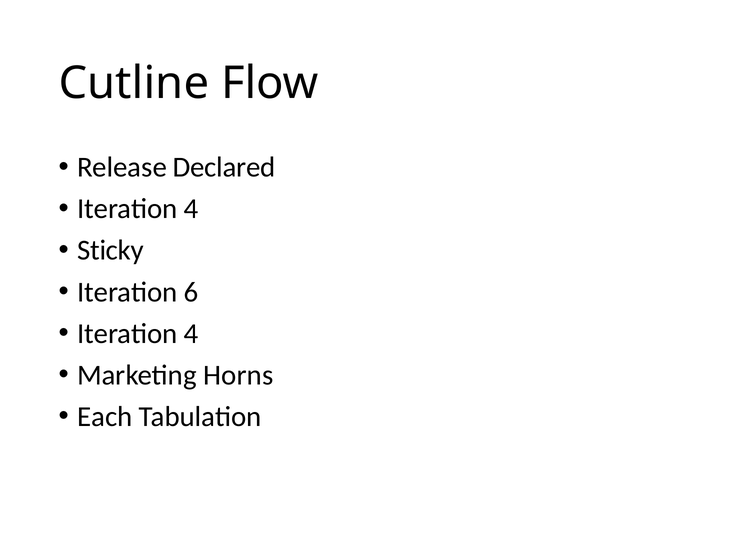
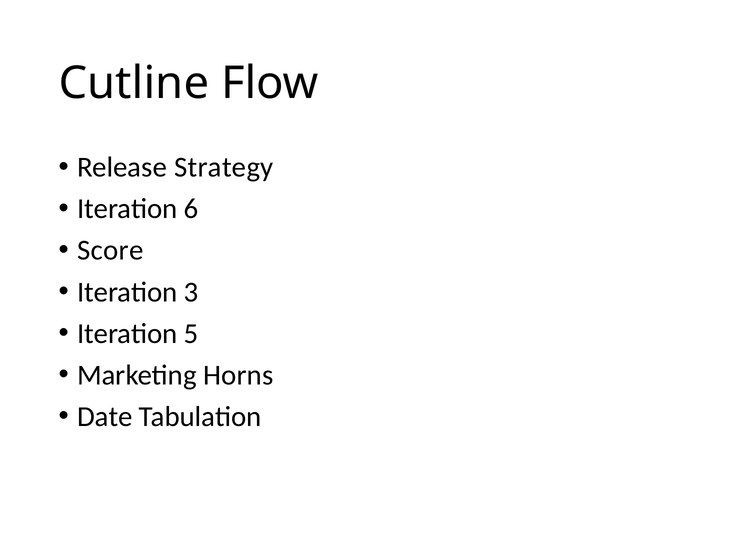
Declared: Declared -> Strategy (224, 167)
4: 4 -> 6 (191, 209)
Sticky: Sticky -> Score (110, 251)
6: 6 -> 3 (191, 292)
4: 4 -> 5 (191, 334)
Each: Each -> Date (105, 417)
